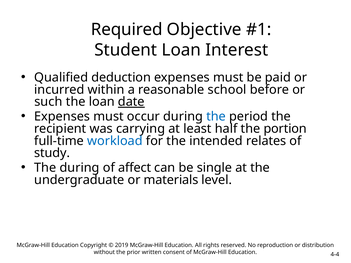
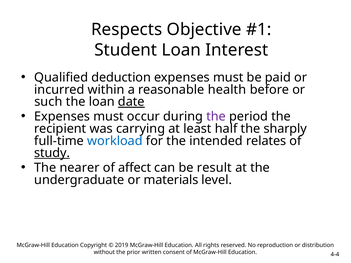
Required: Required -> Respects (127, 30)
school: school -> health (227, 90)
the colour: blue -> purple (216, 117)
portion: portion -> sharply (285, 129)
study underline: none -> present (52, 153)
The during: during -> nearer (80, 168)
single: single -> result (214, 168)
